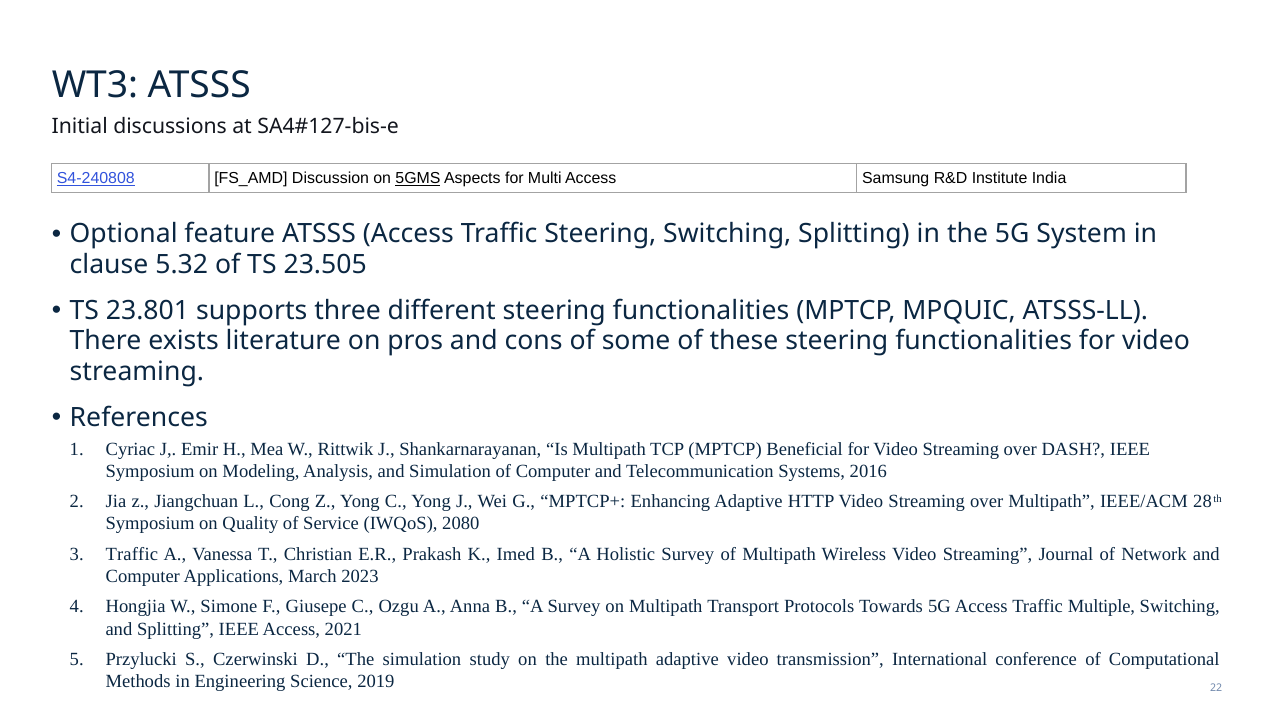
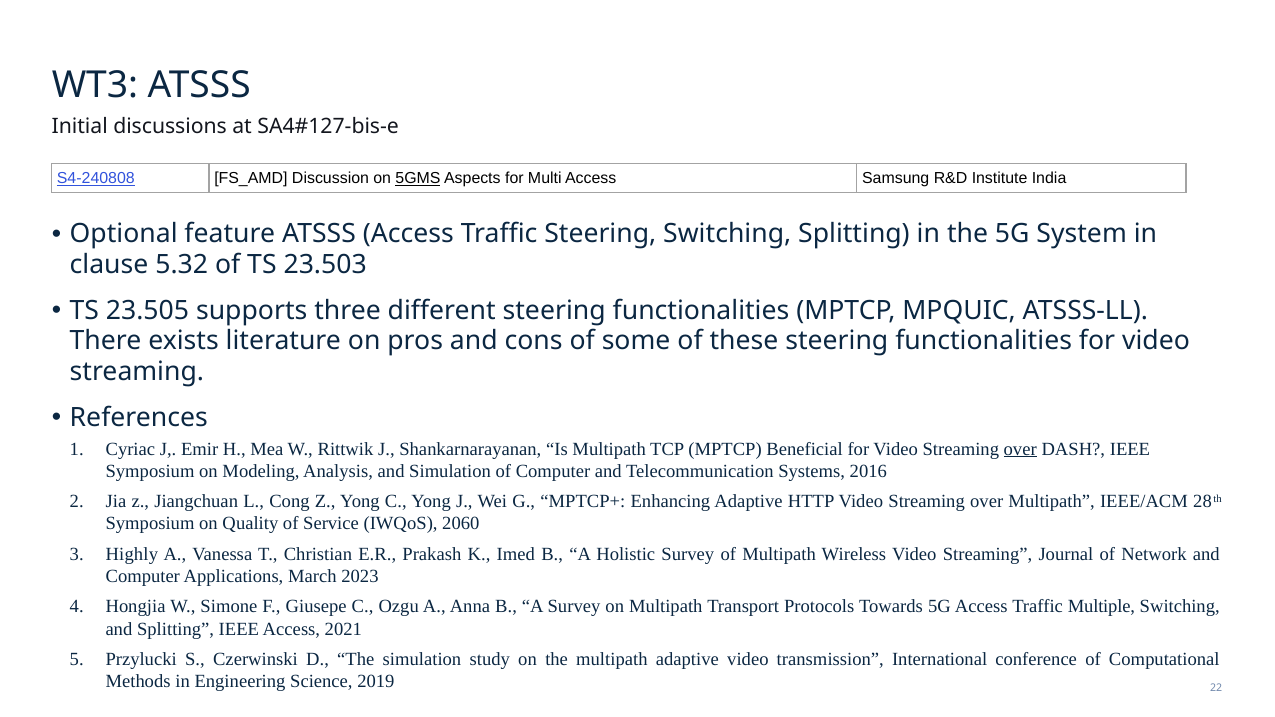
23.505: 23.505 -> 23.503 (325, 265)
23.801: 23.801 -> 23.505 (148, 311)
over underline: none -> present (1020, 449)
2080: 2080 -> 2060 (461, 524)
Traffic: Traffic -> Highly (132, 554)
